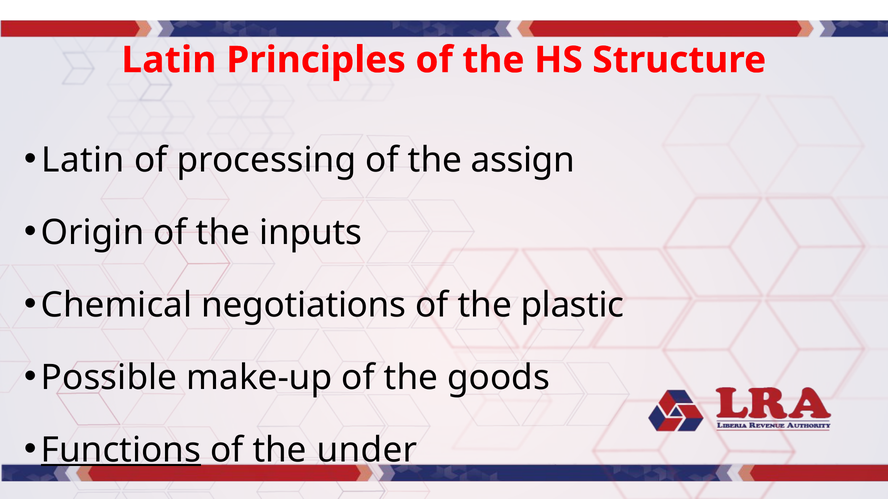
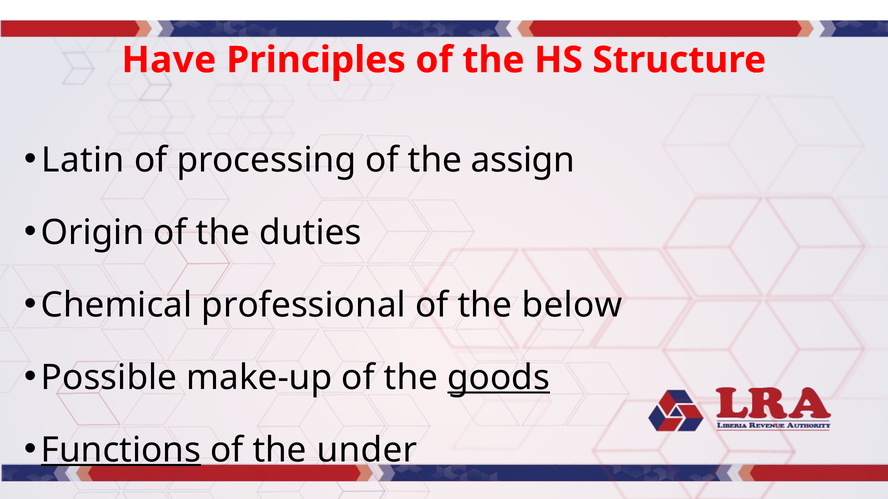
Latin: Latin -> Have (169, 60)
inputs: inputs -> duties (311, 233)
negotiations: negotiations -> professional (304, 305)
plastic: plastic -> below (572, 305)
goods underline: none -> present (499, 378)
